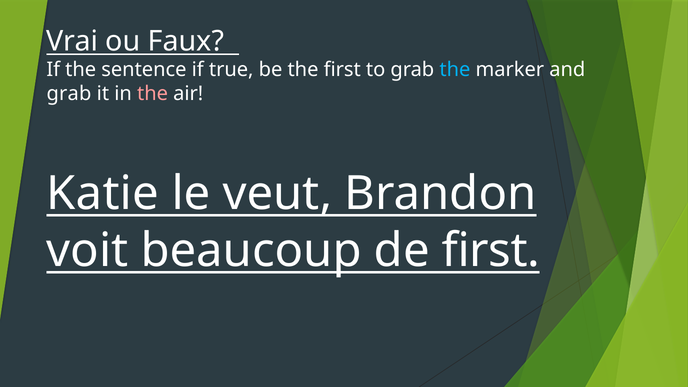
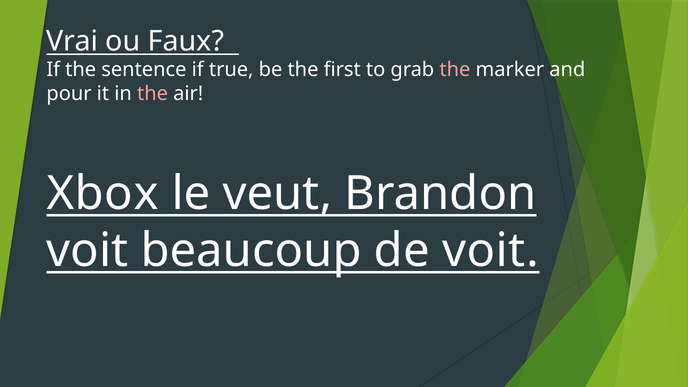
the colour: light blue -> pink (455, 70)
grab: grab -> pour (69, 94)
Katie: Katie -> Xbox (103, 194)
de first: first -> voit (490, 251)
